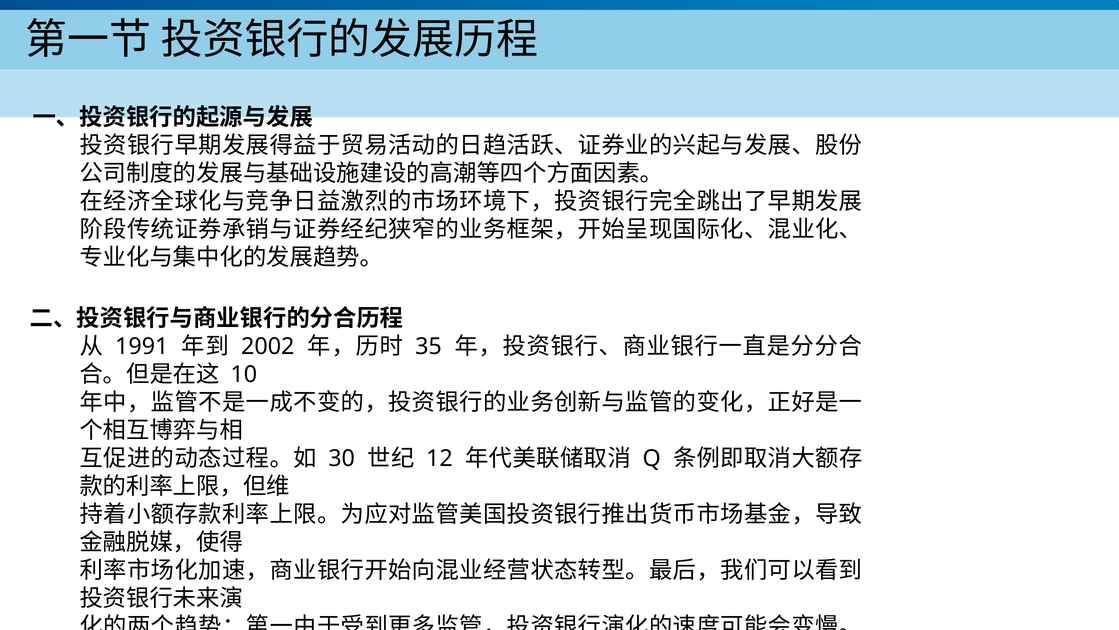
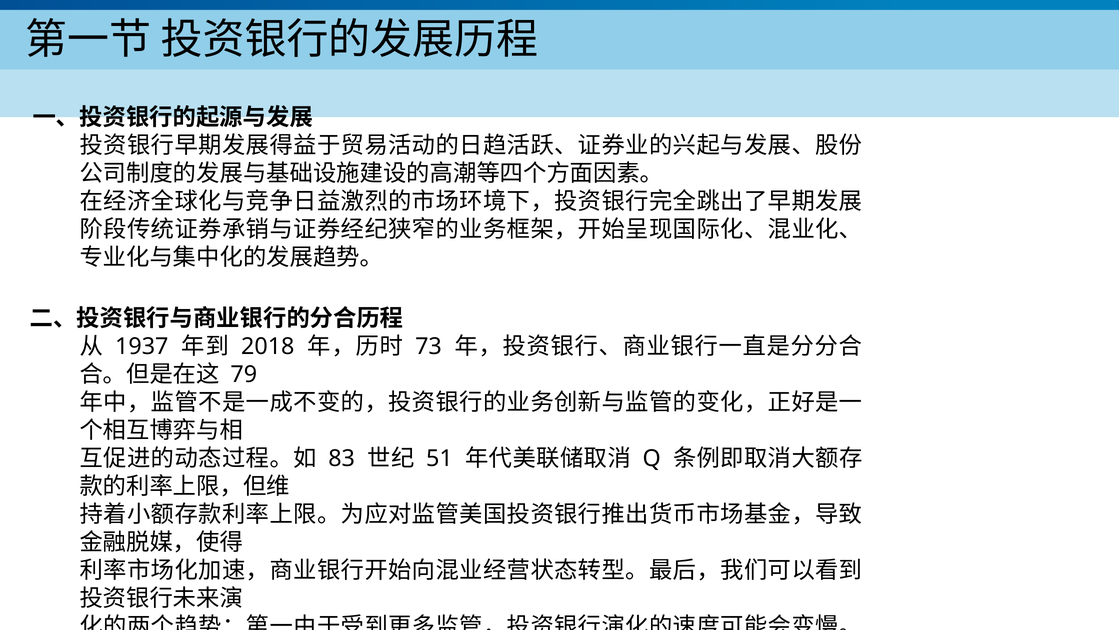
1991: 1991 -> 1937 (142, 346)
2002: 2002 -> 2018 (268, 346)
35: 35 -> 73 (428, 346)
10: 10 -> 79 (244, 374)
30: 30 -> 83 (342, 458)
12: 12 -> 51 (439, 458)
